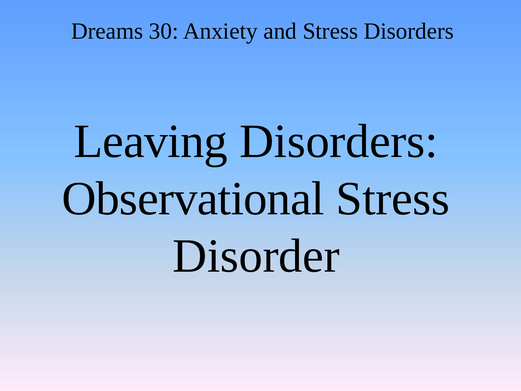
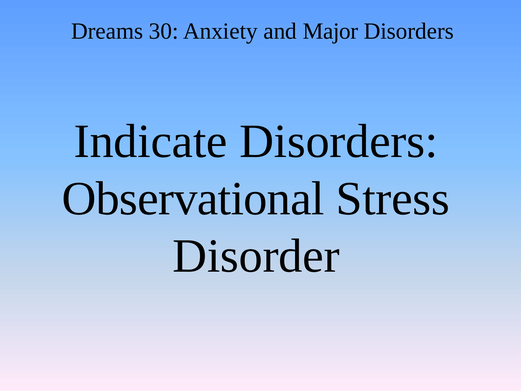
and Stress: Stress -> Major (330, 31)
Leaving: Leaving -> Indicate (151, 141)
